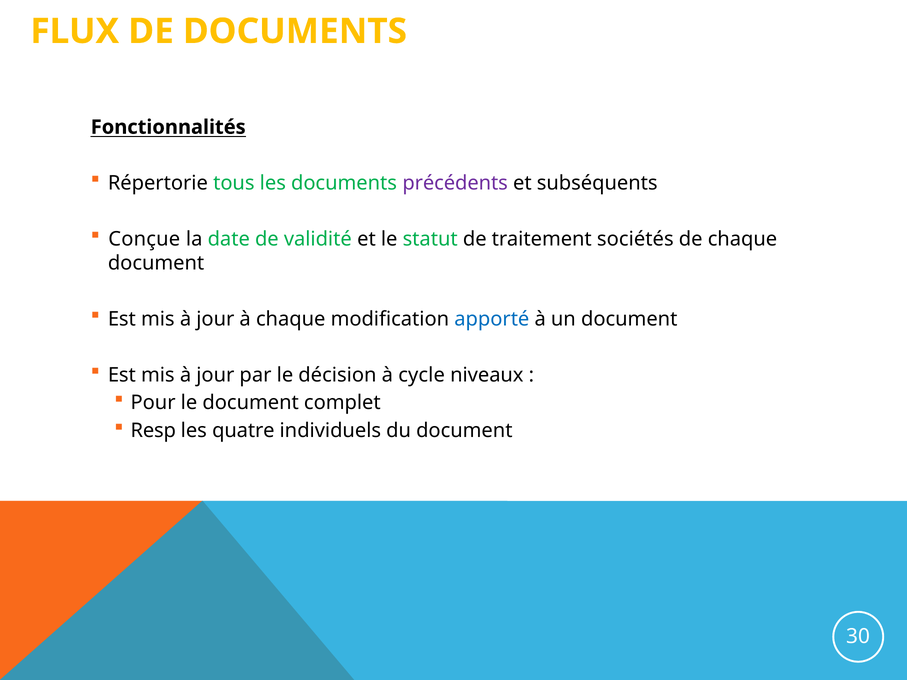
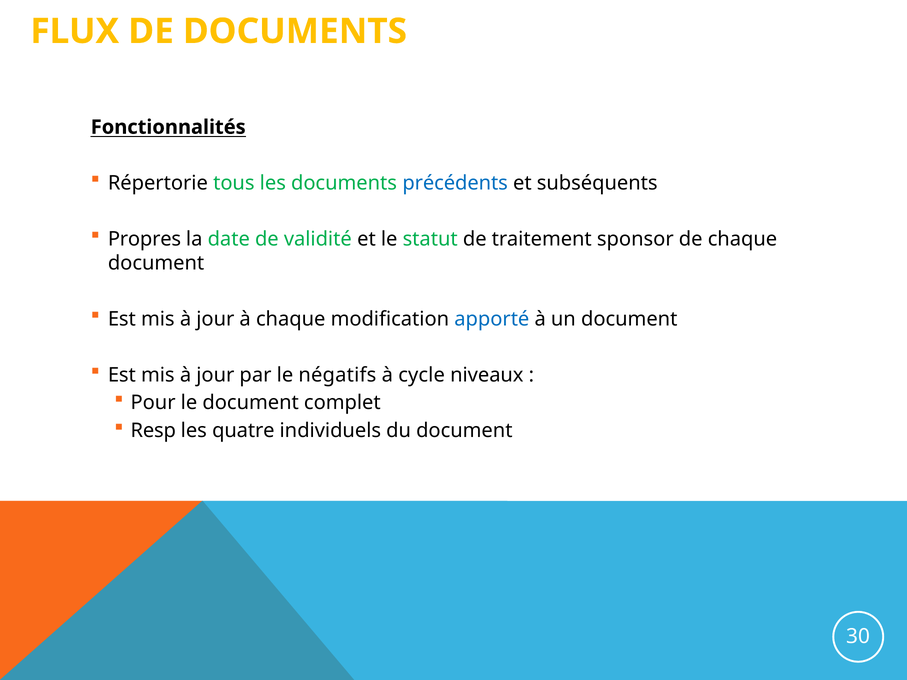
précédents colour: purple -> blue (455, 183)
Conçue: Conçue -> Propres (144, 239)
sociétés: sociétés -> sponsor (635, 239)
décision: décision -> négatifs (337, 375)
